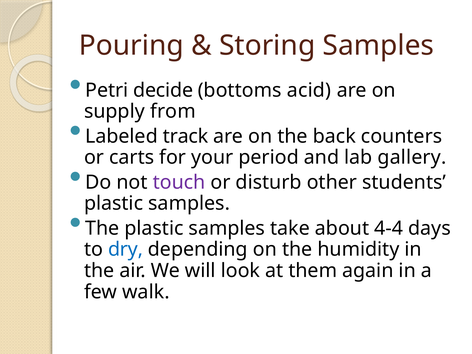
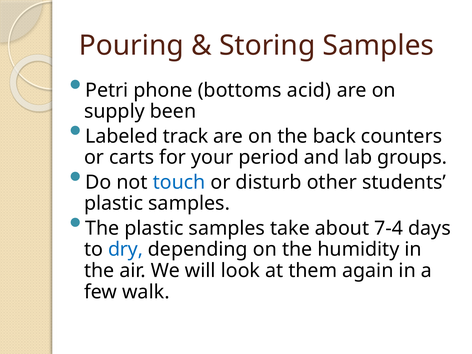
decide: decide -> phone (163, 90)
from: from -> been (173, 111)
gallery: gallery -> groups (412, 157)
touch colour: purple -> blue (179, 182)
4-4: 4-4 -> 7-4 (389, 228)
